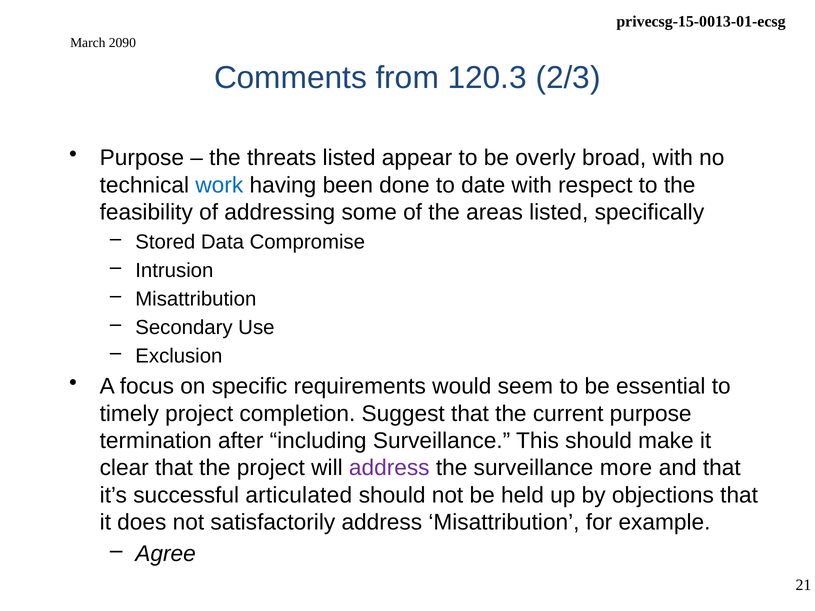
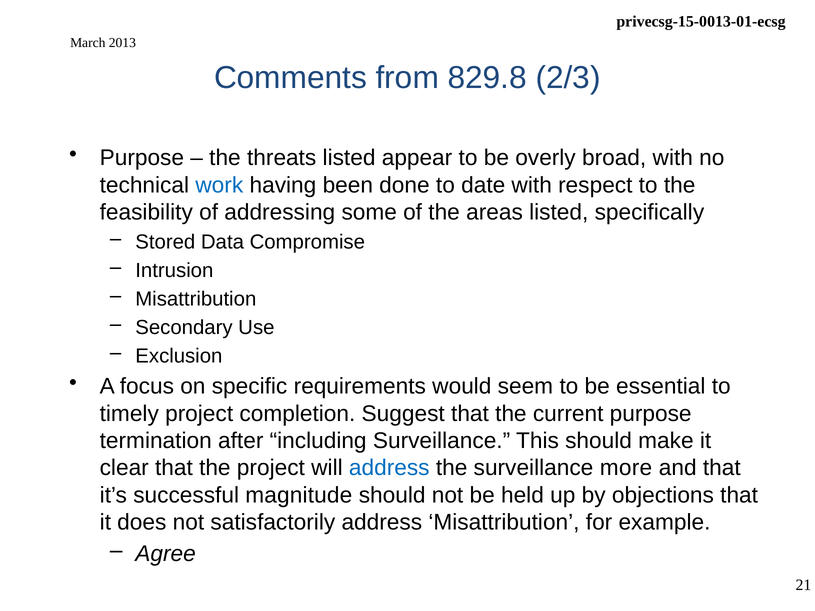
2090: 2090 -> 2013 (122, 43)
120.3: 120.3 -> 829.8 (487, 78)
address colour: purple -> blue (389, 468)
articulated: articulated -> magnitude (299, 495)
